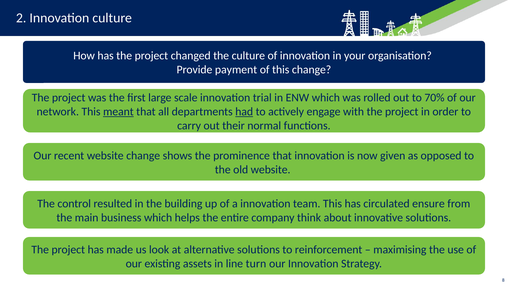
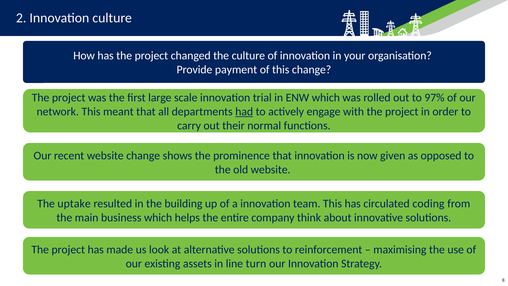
70%: 70% -> 97% (434, 97)
meant underline: present -> none (118, 111)
control: control -> uptake (74, 203)
ensure: ensure -> coding (428, 203)
